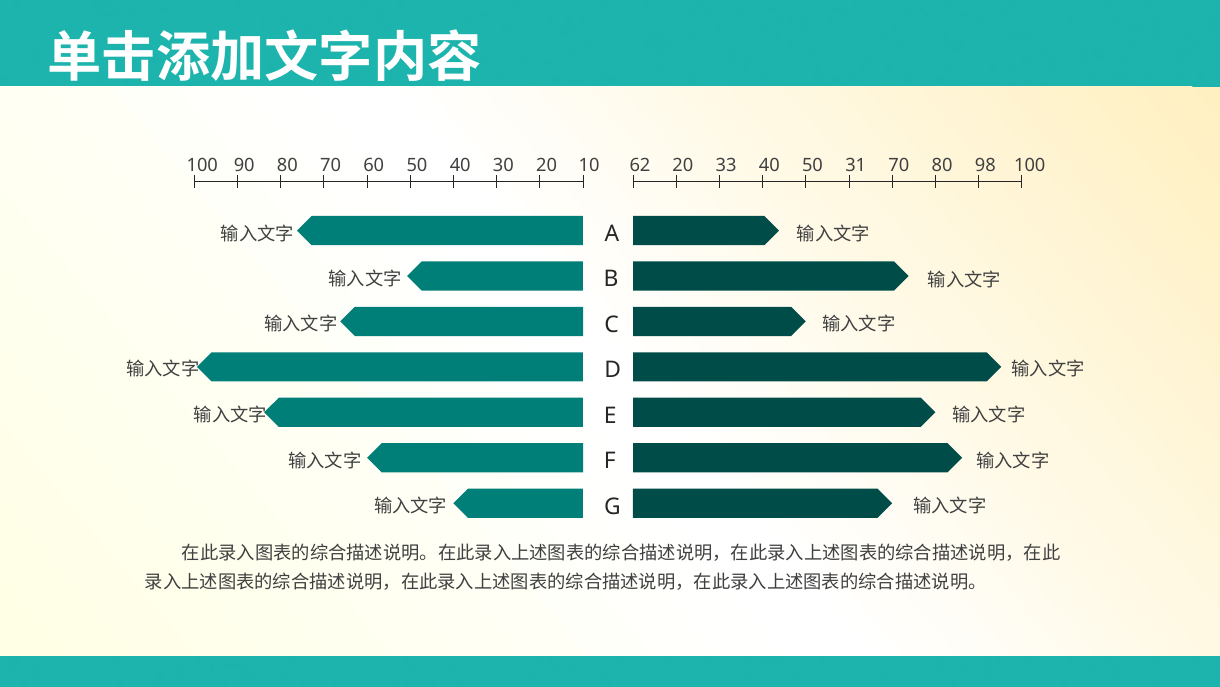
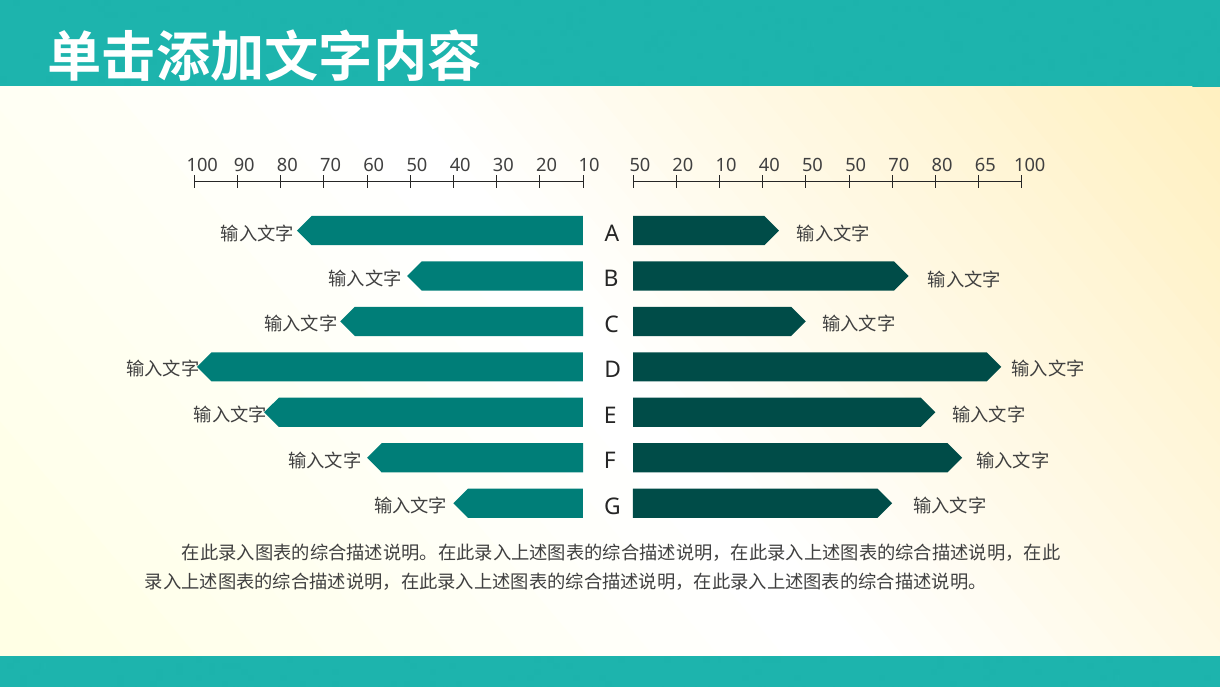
100 62: 62 -> 50 (640, 166)
20 33: 33 -> 10 (726, 166)
50 31: 31 -> 50 (856, 166)
98: 98 -> 65 (985, 166)
